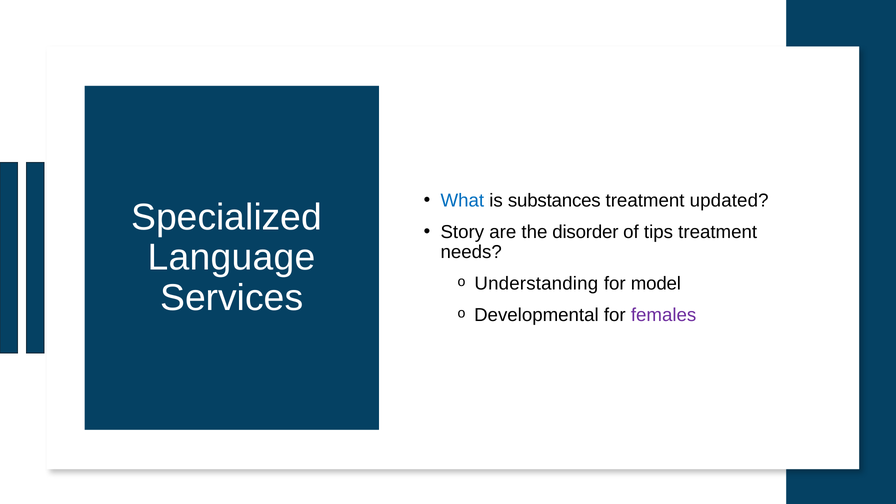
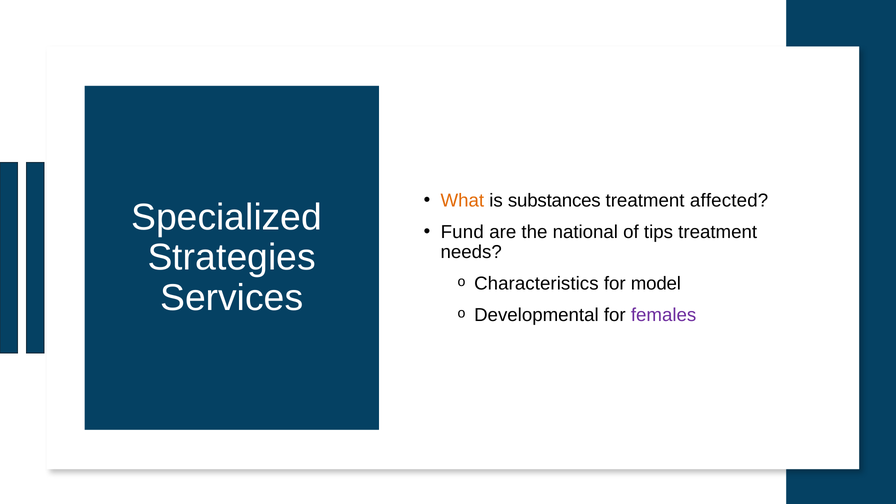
What colour: blue -> orange (462, 200)
updated: updated -> affected (729, 200)
Story: Story -> Fund (462, 232)
disorder: disorder -> national (585, 232)
Language: Language -> Strategies (232, 258)
Understanding: Understanding -> Characteristics (536, 283)
